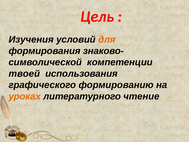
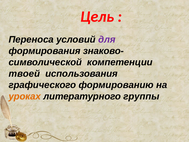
Изучения: Изучения -> Переноса (31, 39)
для colour: orange -> purple (107, 39)
чтение: чтение -> группы (141, 96)
